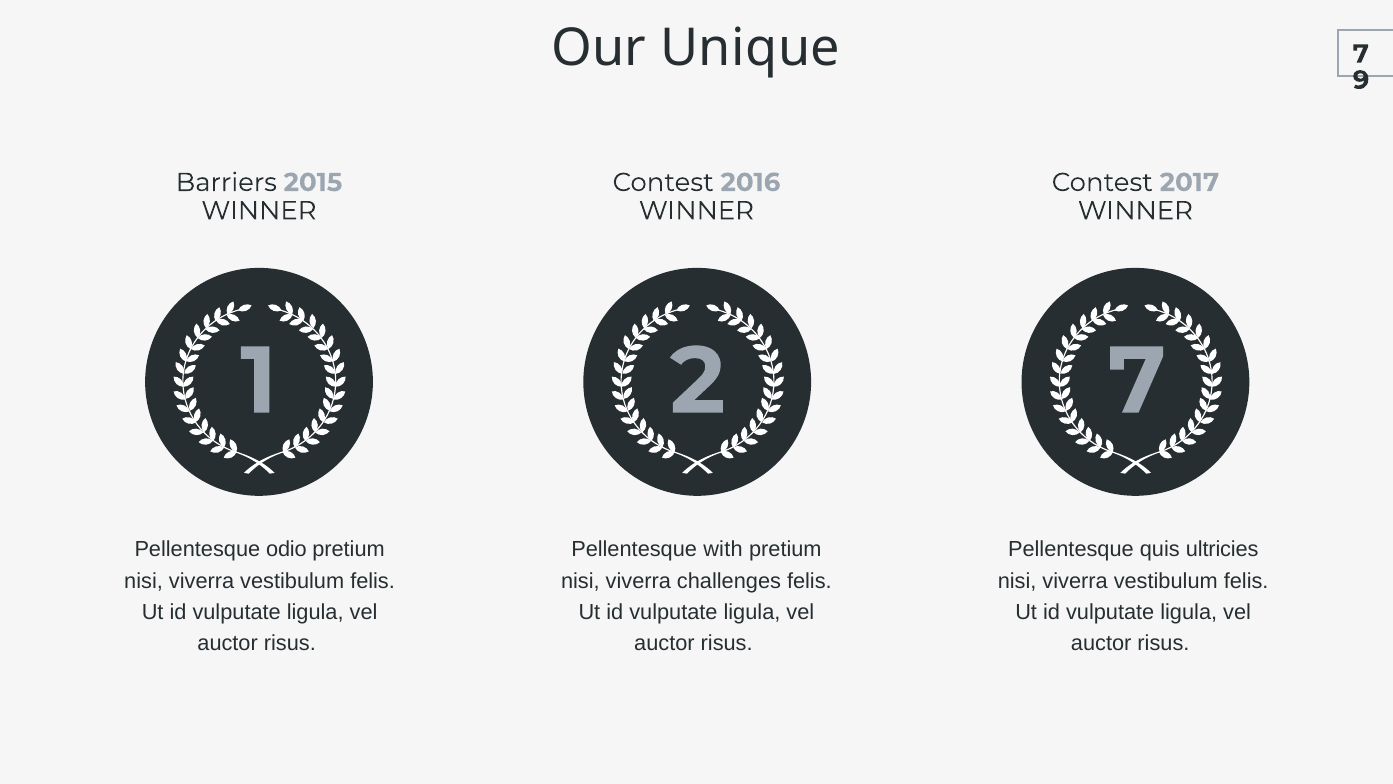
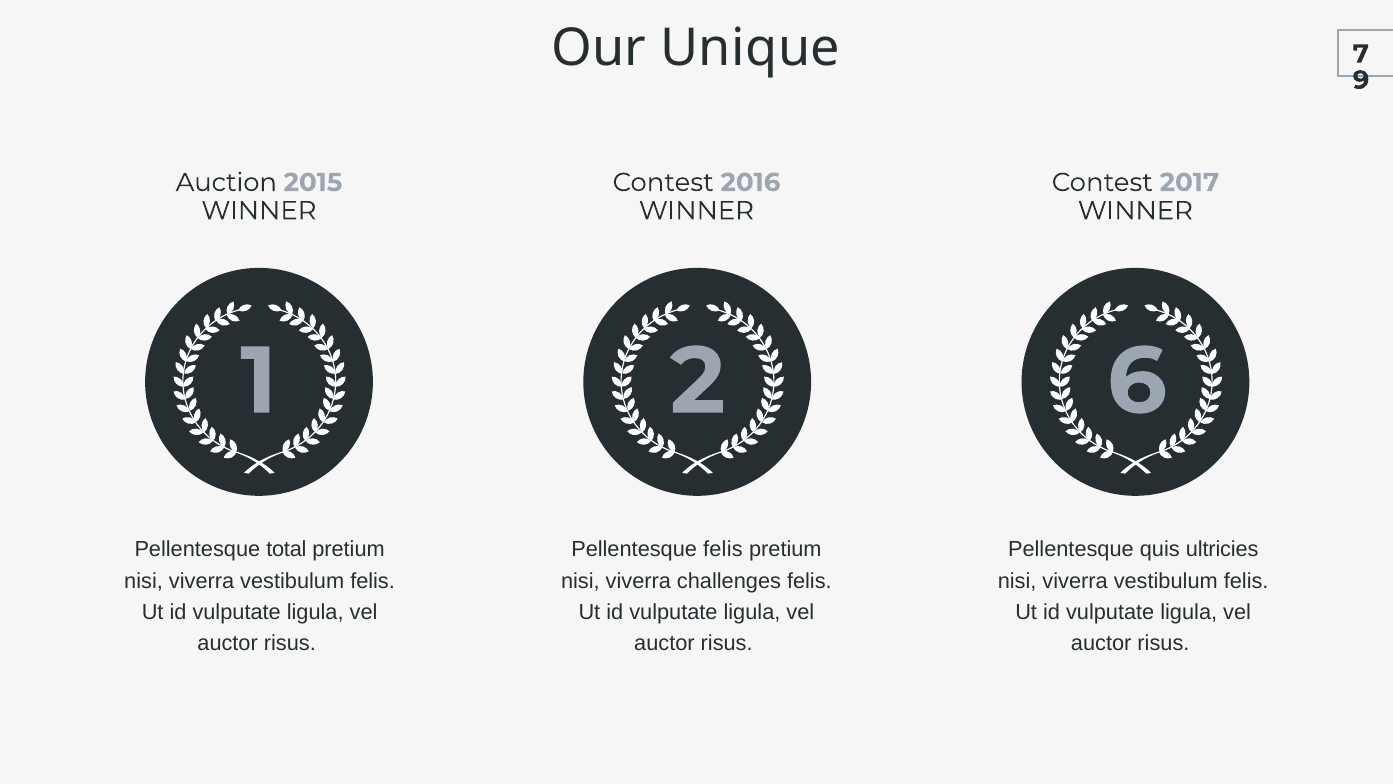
Barriers: Barriers -> Auction (226, 182)
2 7: 7 -> 6 (1137, 381)
odio: odio -> total (286, 549)
Pellentesque with: with -> felis (723, 549)
